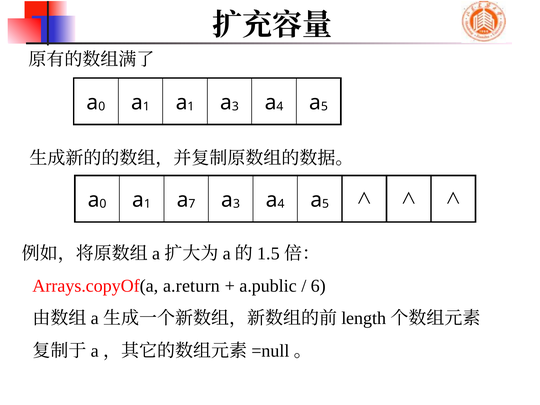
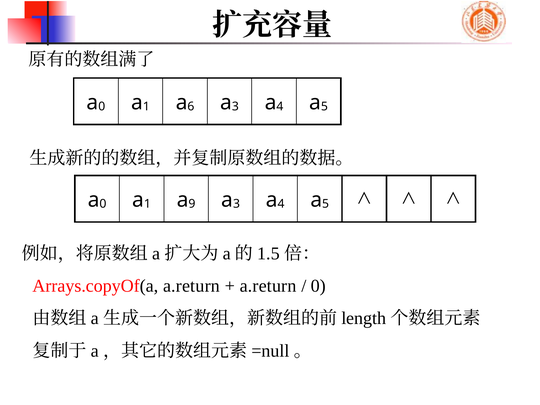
1: 1 -> 6 (191, 106)
7: 7 -> 9 (192, 204)
a.public: a.public -> a.return (268, 286)
6: 6 -> 0 (318, 286)
